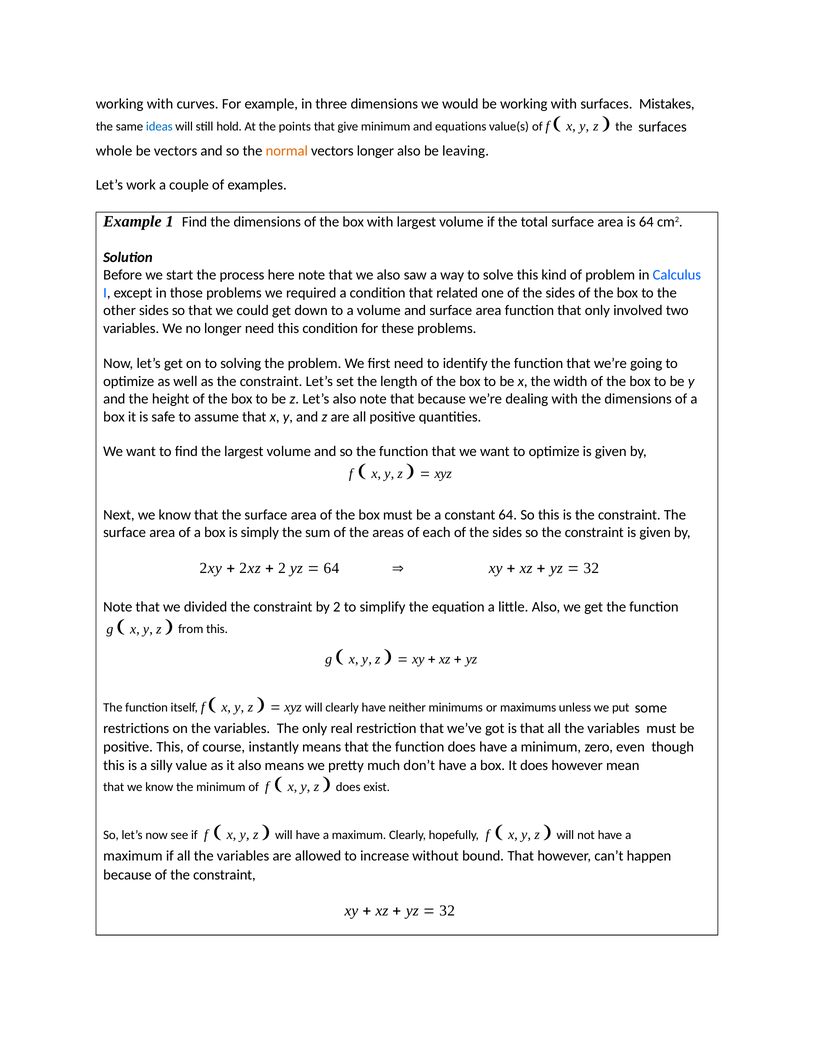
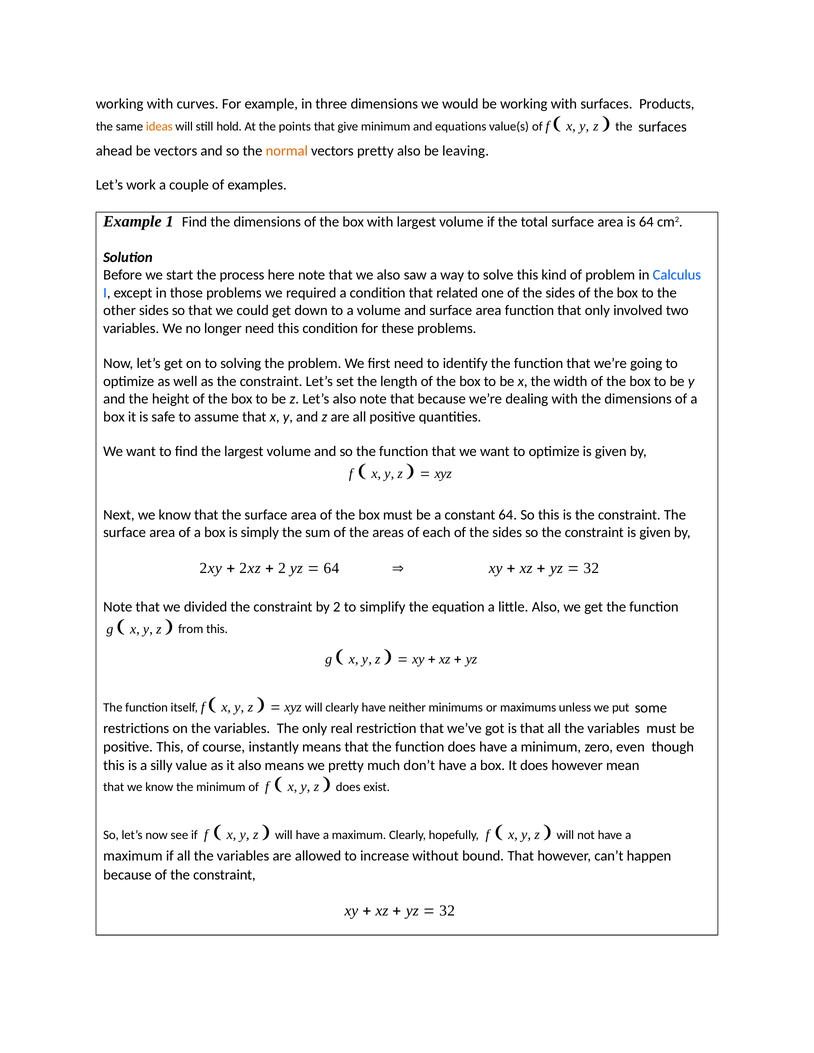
Mistakes: Mistakes -> Products (667, 104)
ideas colour: blue -> orange (159, 127)
whole: whole -> ahead (114, 151)
vectors longer: longer -> pretty (375, 151)
